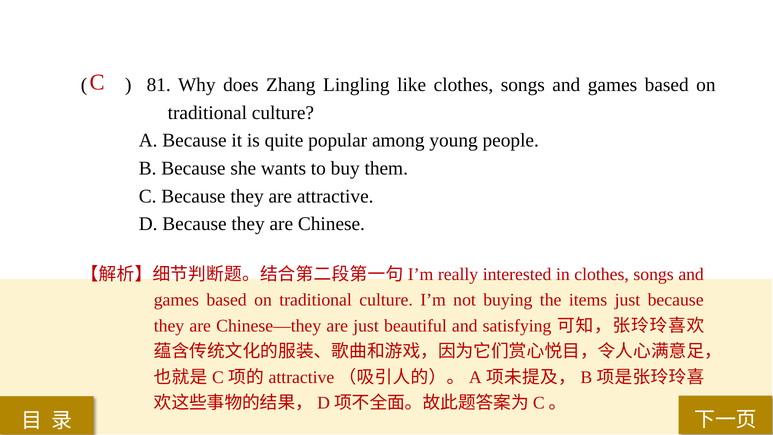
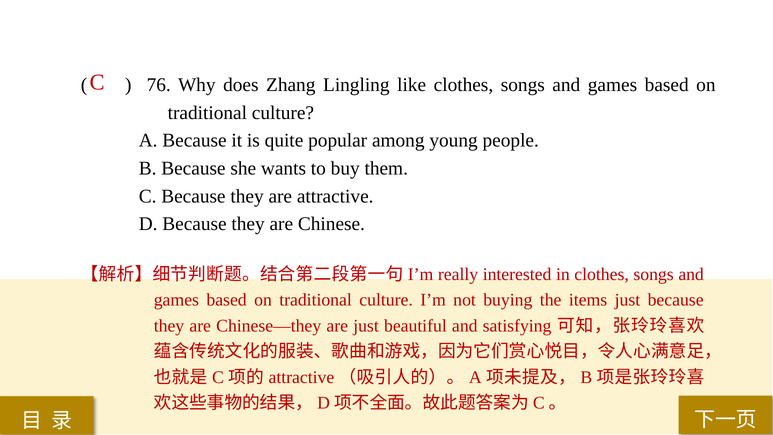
81: 81 -> 76 (159, 85)
